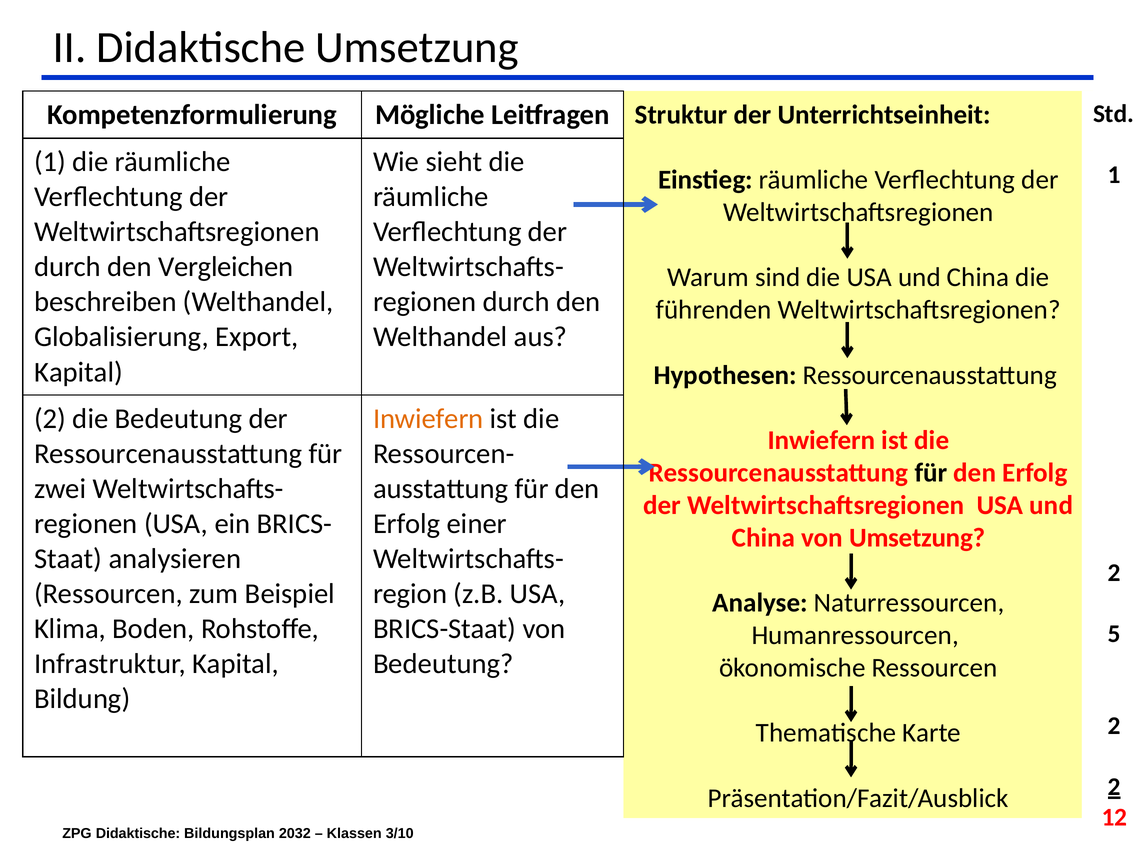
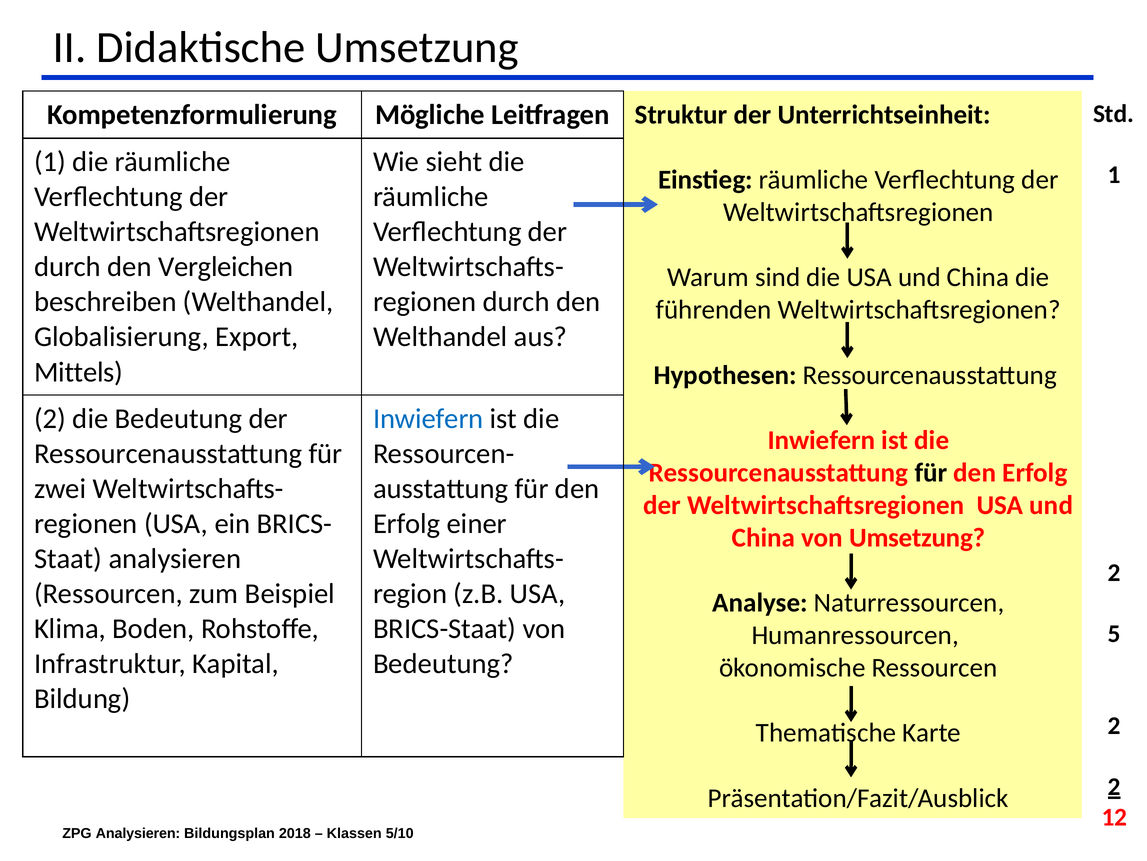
Kapital: Kapital -> Mittels (79, 372)
Inwiefern colour: orange -> blue (428, 418)
ZPG Didaktische: Didaktische -> Analysieren (138, 833)
2032: 2032 -> 2018 (295, 833)
3/10: 3/10 -> 5/10 (400, 833)
